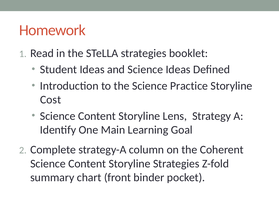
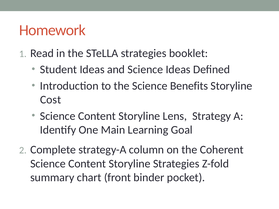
Practice: Practice -> Benefits (189, 86)
